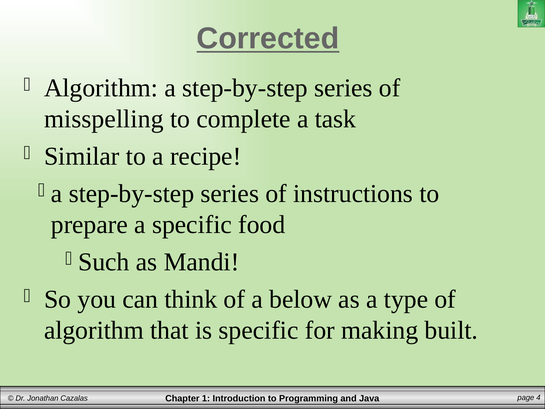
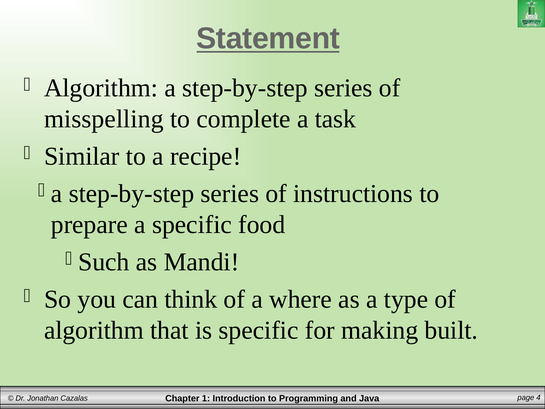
Corrected: Corrected -> Statement (268, 38)
below: below -> where (301, 299)
